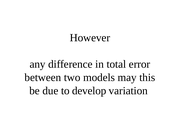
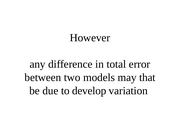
this: this -> that (147, 77)
